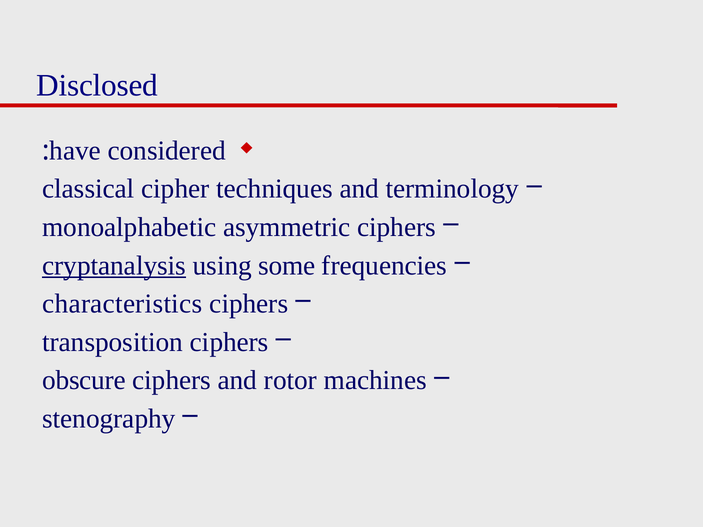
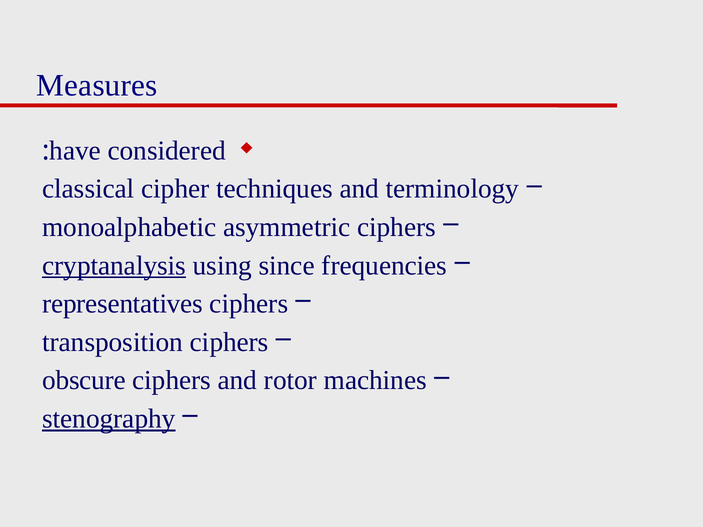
Disclosed: Disclosed -> Measures (97, 85)
some: some -> since (287, 266)
characteristics: characteristics -> representatives (123, 304)
stenography underline: none -> present (109, 419)
